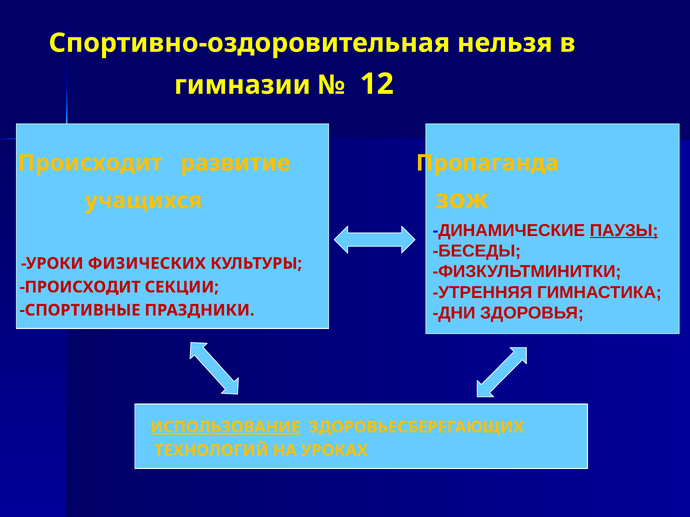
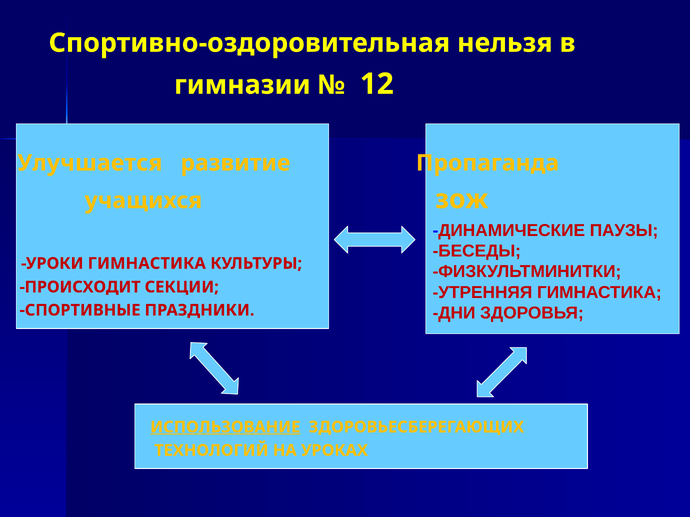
Происходит: Происходит -> Улучшается (90, 163)
ПАУЗЫ underline: present -> none (624, 231)
УРОКИ ФИЗИЧЕСКИХ: ФИЗИЧЕСКИХ -> ГИМНАСТИКА (147, 264)
